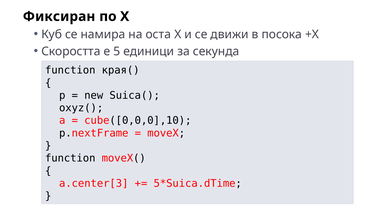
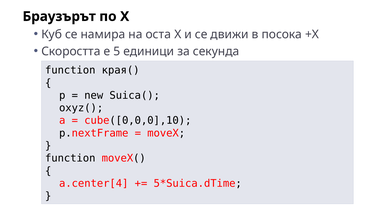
Фиксиран: Фиксиран -> Браузърът (59, 16)
a.center[3: a.center[3 -> a.center[4 (94, 183)
